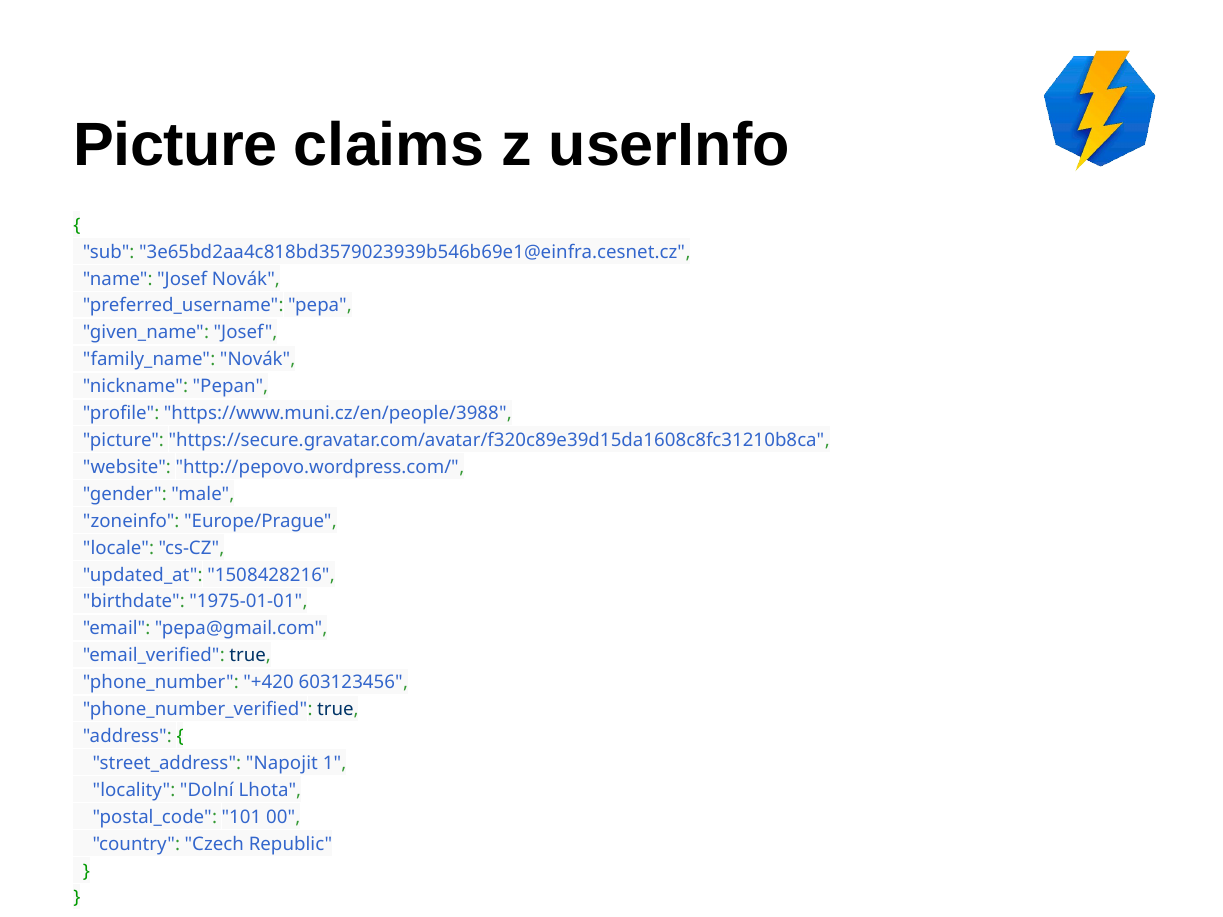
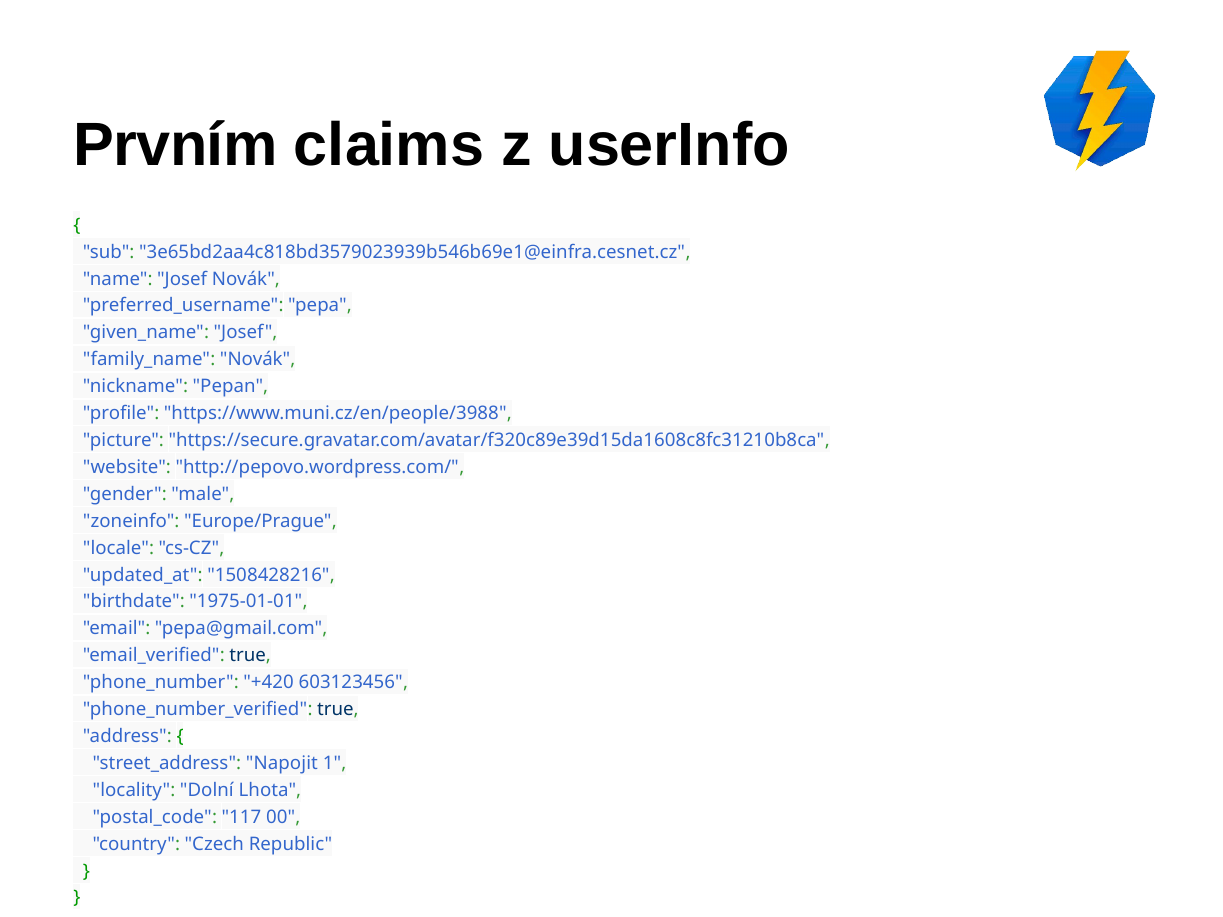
Picture: Picture -> Prvním (176, 145)
101: 101 -> 117 (241, 817)
